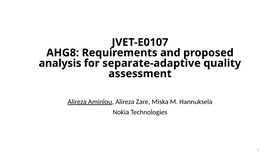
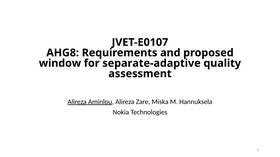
analysis: analysis -> window (60, 63)
